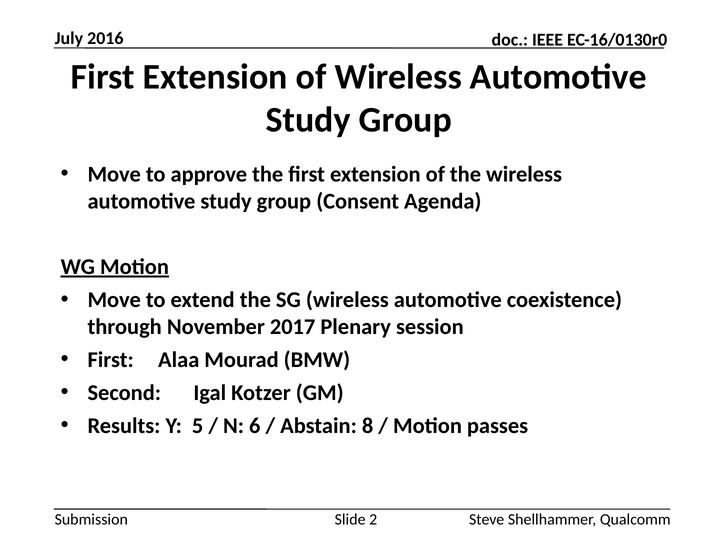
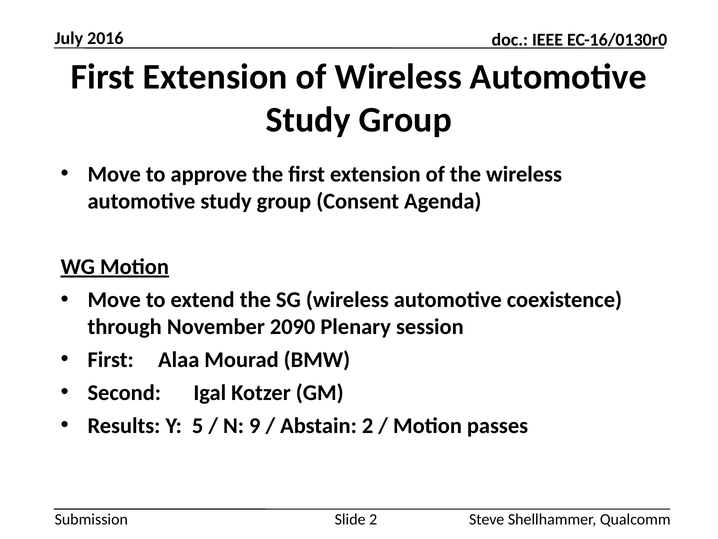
2017: 2017 -> 2090 (293, 327)
6: 6 -> 9 (255, 425)
Abstain 8: 8 -> 2 (368, 425)
